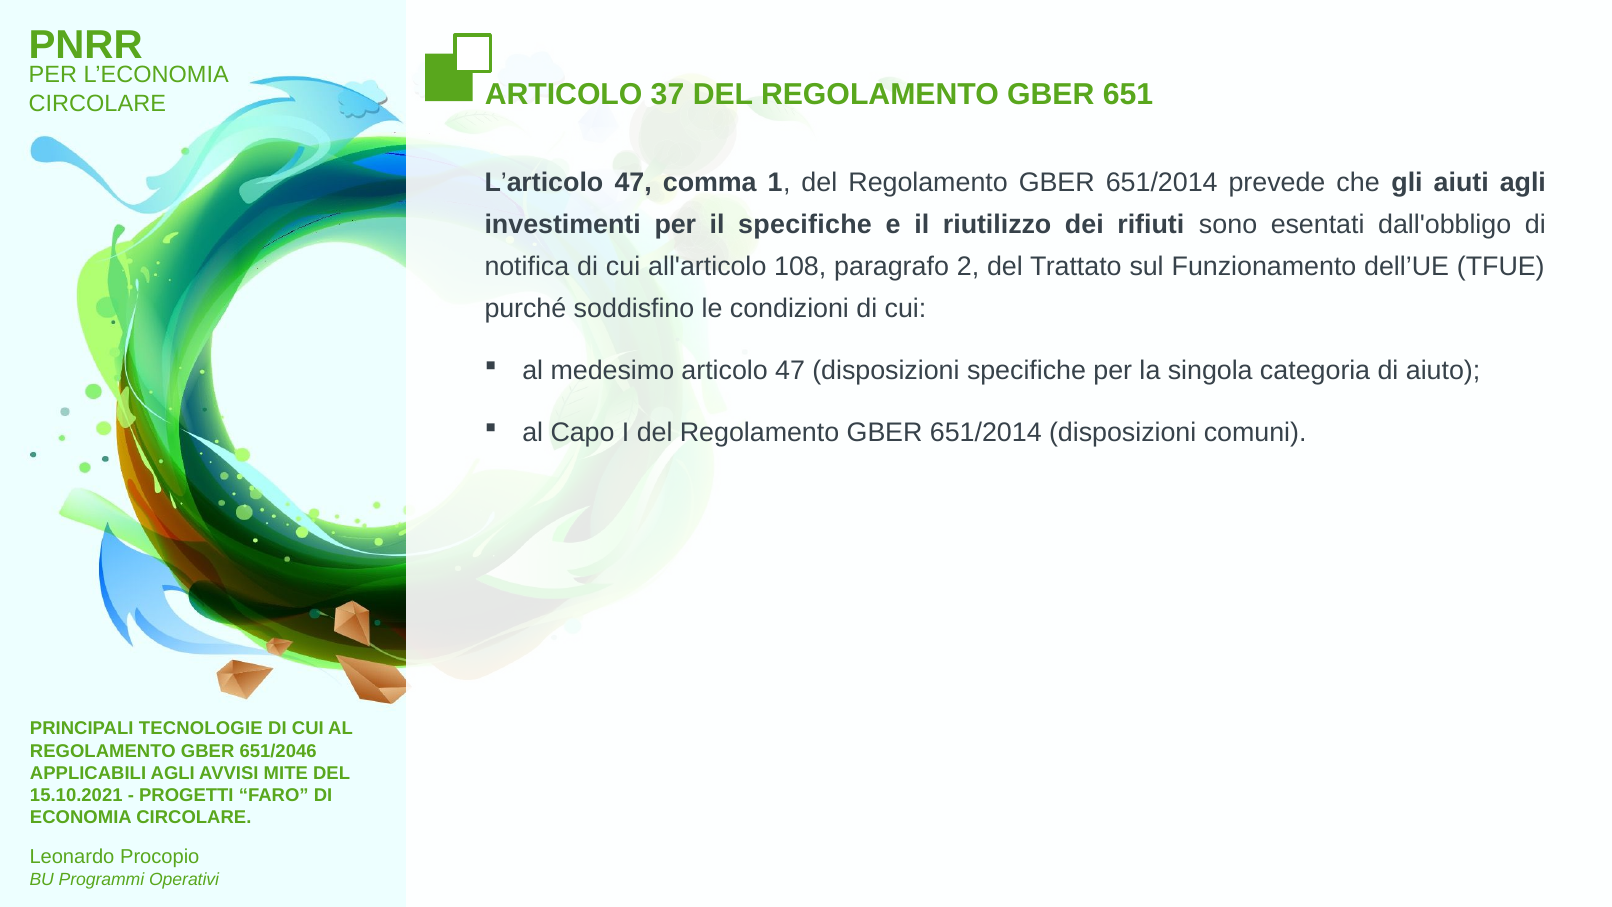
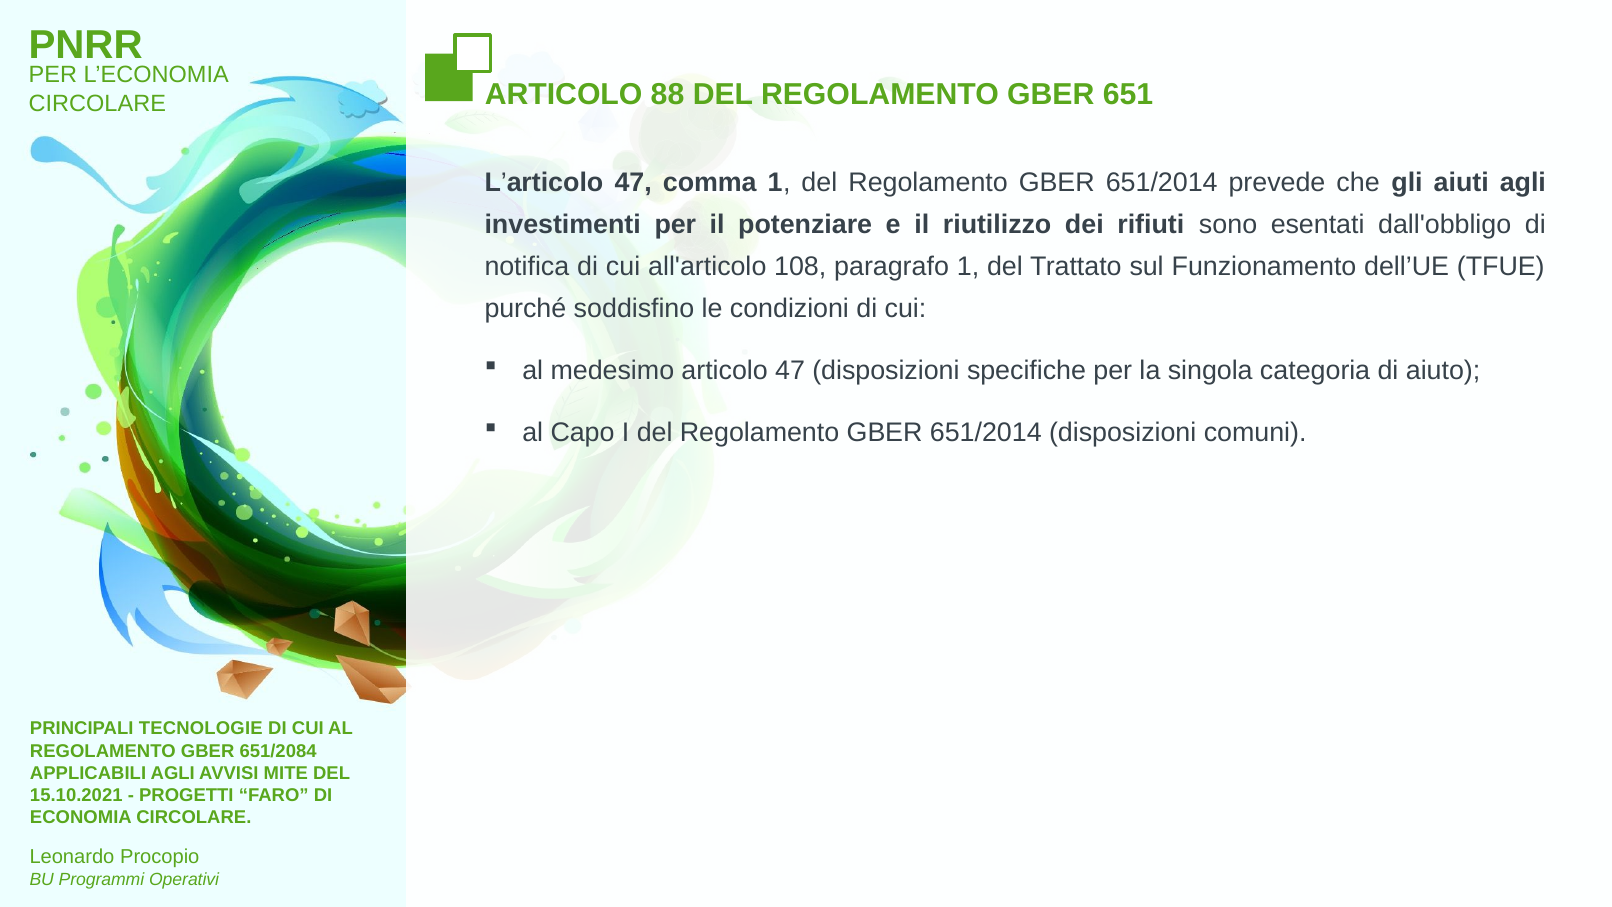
37: 37 -> 88 (668, 94)
il specifiche: specifiche -> potenziare (805, 224)
paragrafo 2: 2 -> 1 (968, 266)
651/2046: 651/2046 -> 651/2084 (278, 751)
